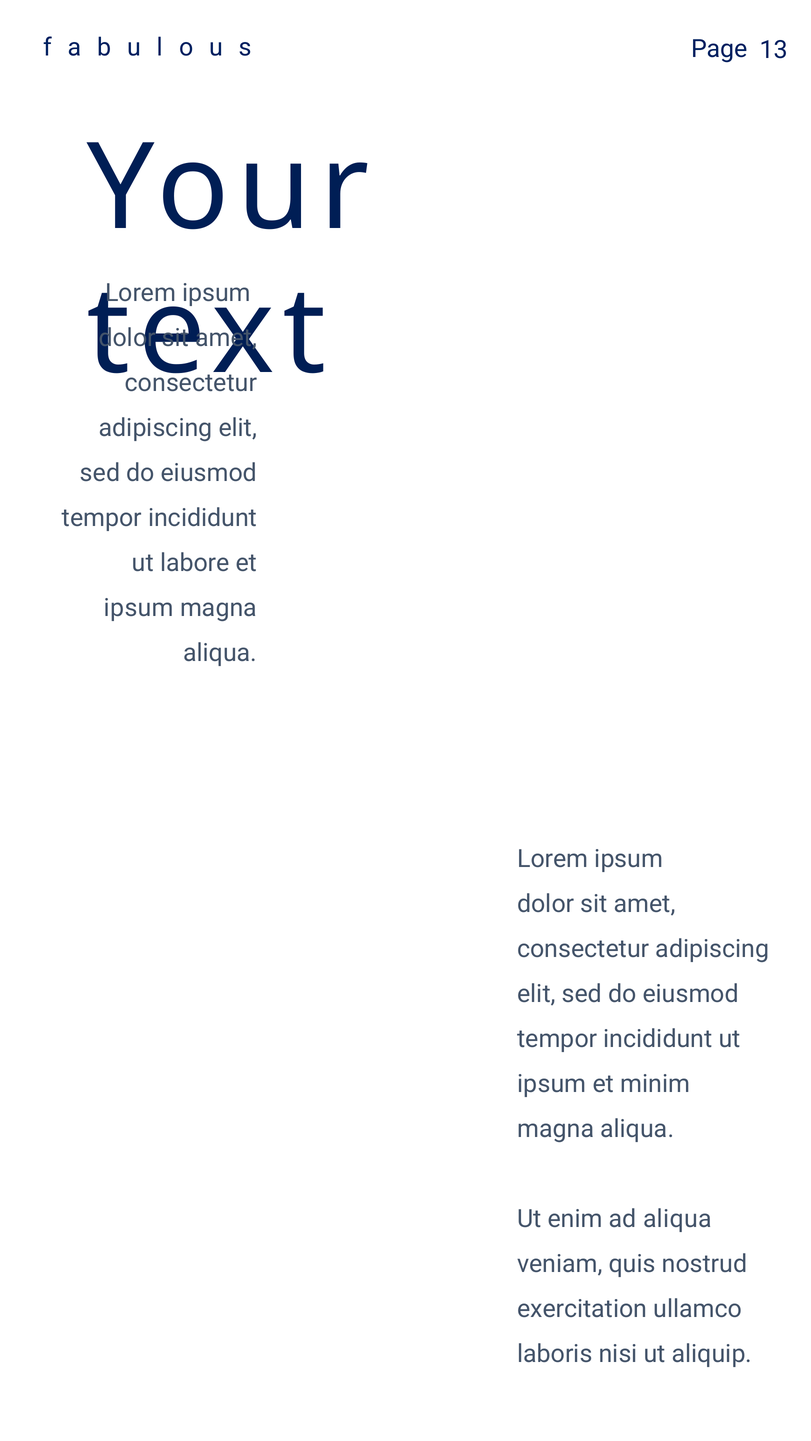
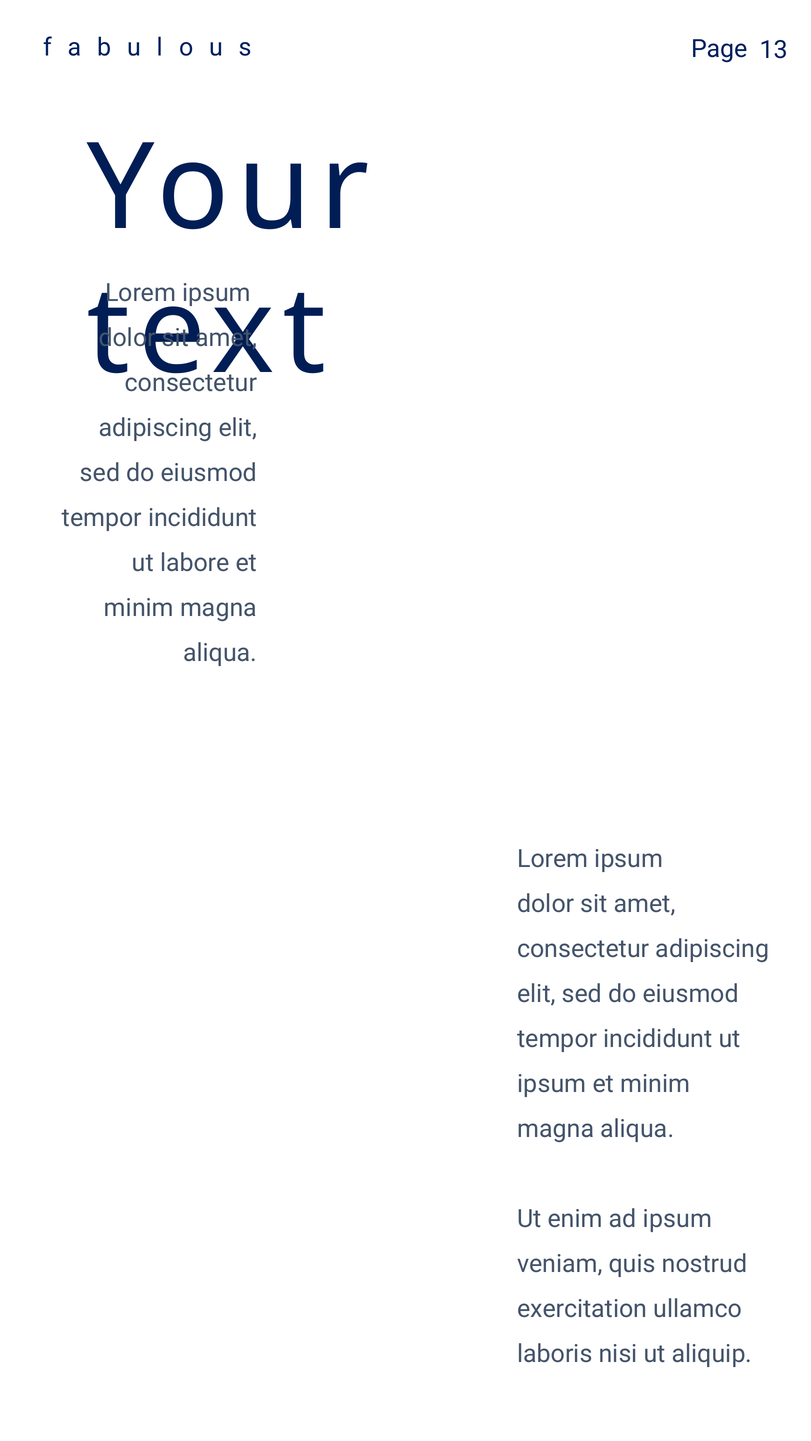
ipsum: ipsum -> minim (139, 608)
ad aliqua: aliqua -> ipsum (677, 1219)
